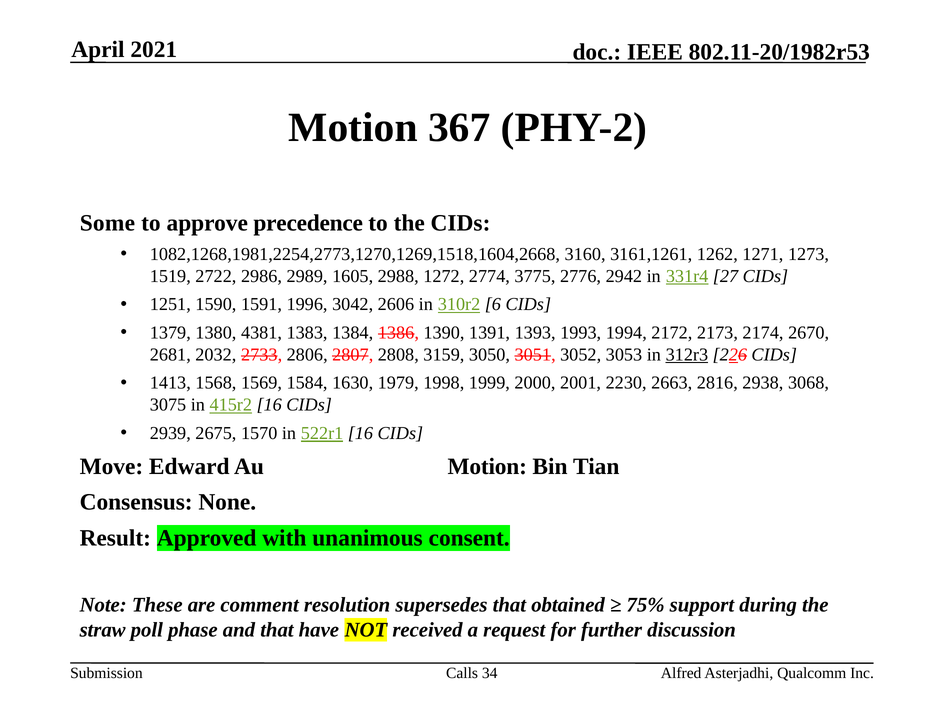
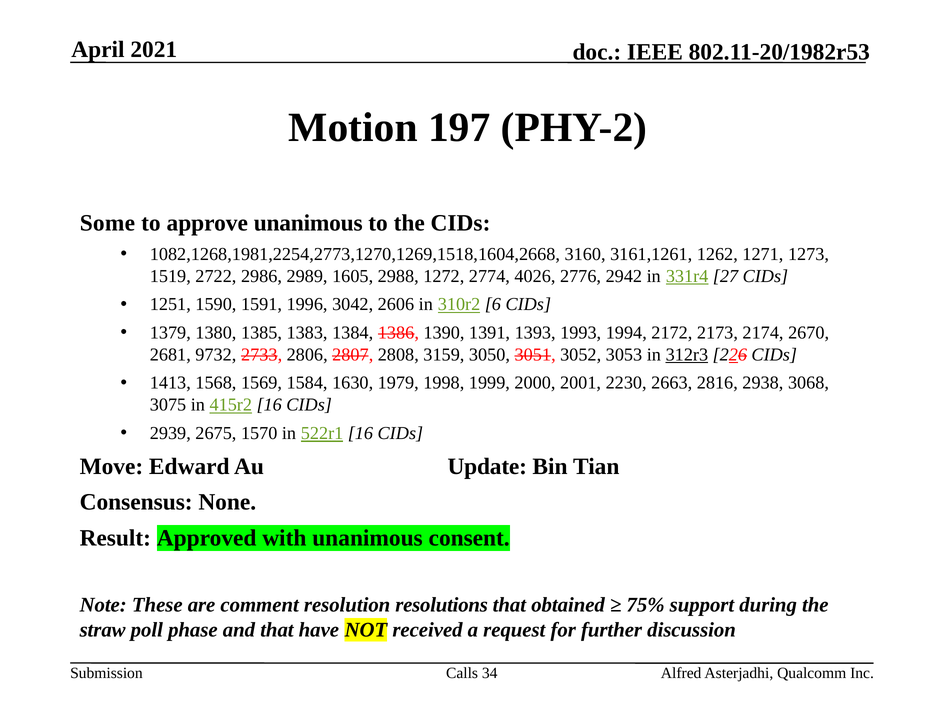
367: 367 -> 197 (459, 128)
approve precedence: precedence -> unanimous (308, 223)
3775: 3775 -> 4026 (535, 276)
4381: 4381 -> 1385 (262, 333)
2032: 2032 -> 9732 (216, 355)
Au Motion: Motion -> Update (487, 466)
supersedes: supersedes -> resolutions (442, 605)
